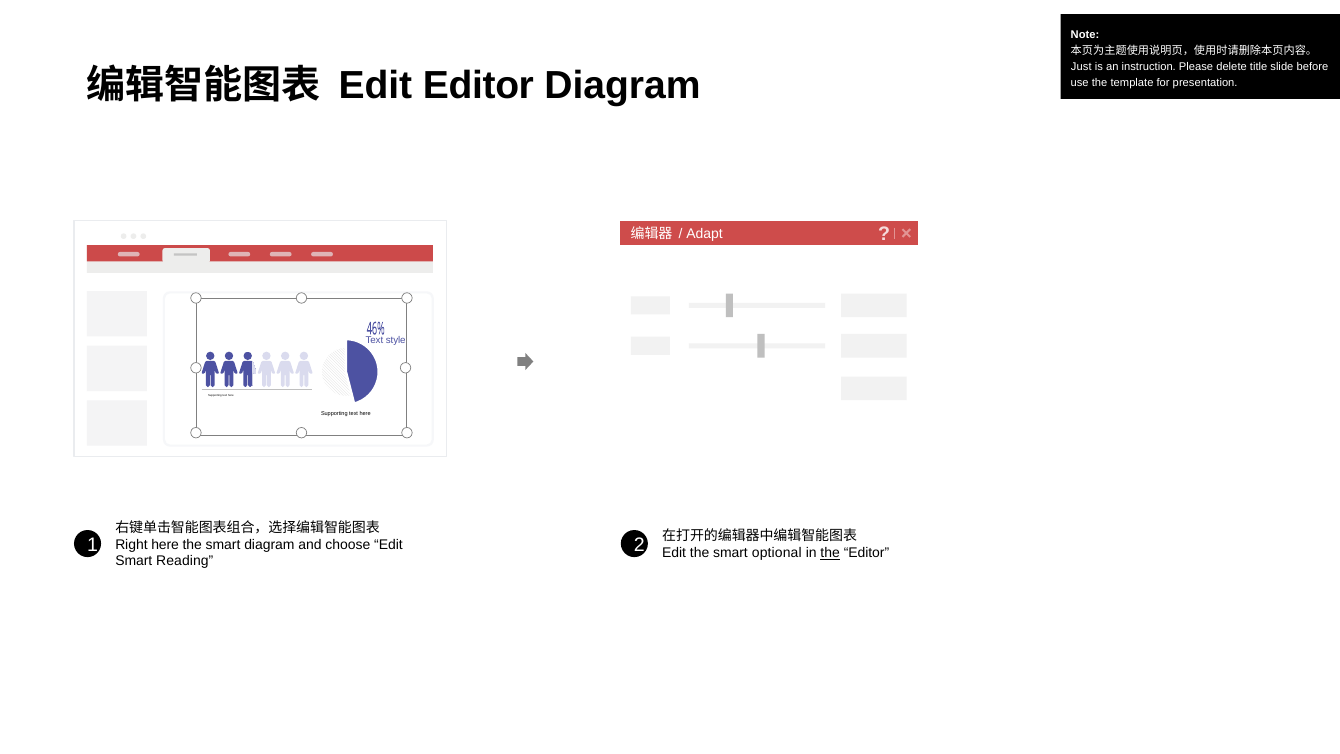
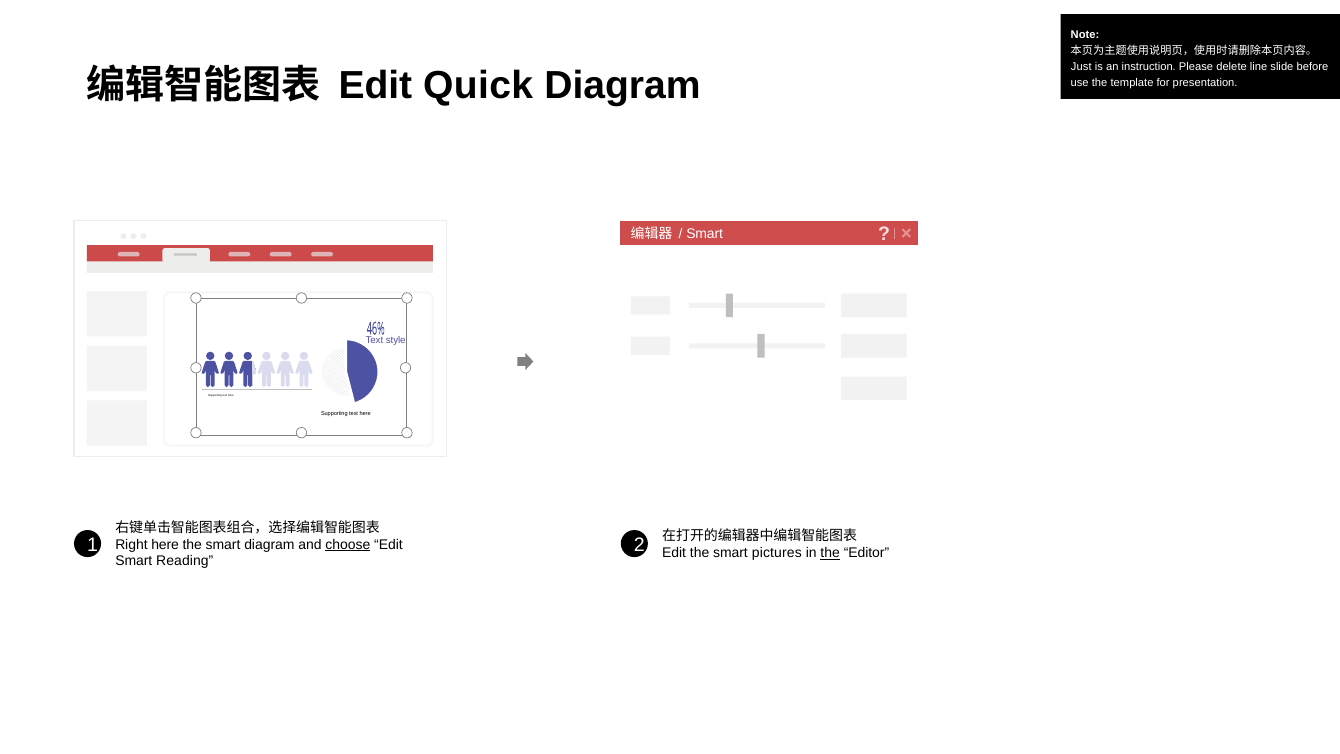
title: title -> line (1259, 67)
Edit Editor: Editor -> Quick (478, 85)
Adapt: Adapt -> Smart (705, 234)
choose underline: none -> present (348, 544)
optional: optional -> pictures (777, 553)
